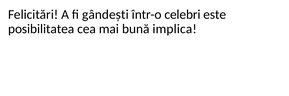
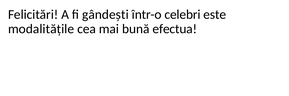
posibilitatea: posibilitatea -> modalitățile (41, 29)
implica: implica -> efectua (175, 29)
